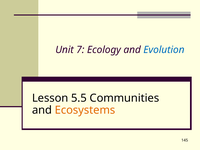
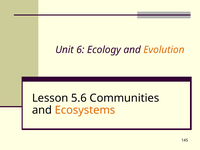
7: 7 -> 6 (80, 50)
Evolution colour: blue -> orange (164, 50)
5.5: 5.5 -> 5.6 (79, 98)
